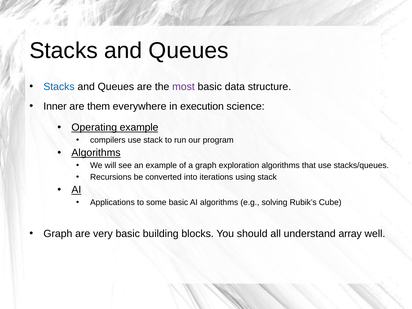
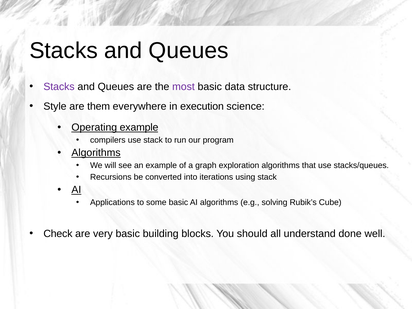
Stacks colour: blue -> purple (59, 87)
Inner: Inner -> Style (55, 106)
Graph: Graph -> Check (58, 234)
array: array -> done (350, 234)
